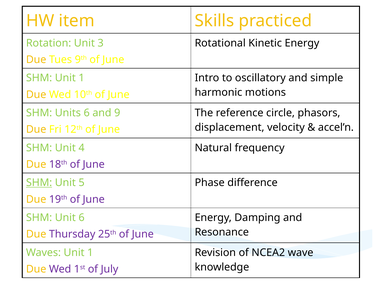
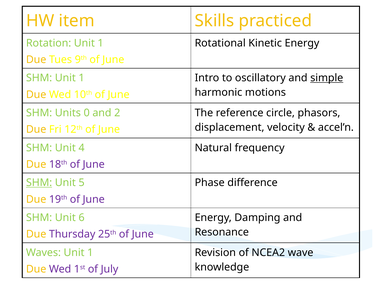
Rotation Unit 3: 3 -> 1 (101, 43)
simple underline: none -> present (327, 78)
Units 6: 6 -> 0 (87, 113)
9: 9 -> 2 (117, 113)
